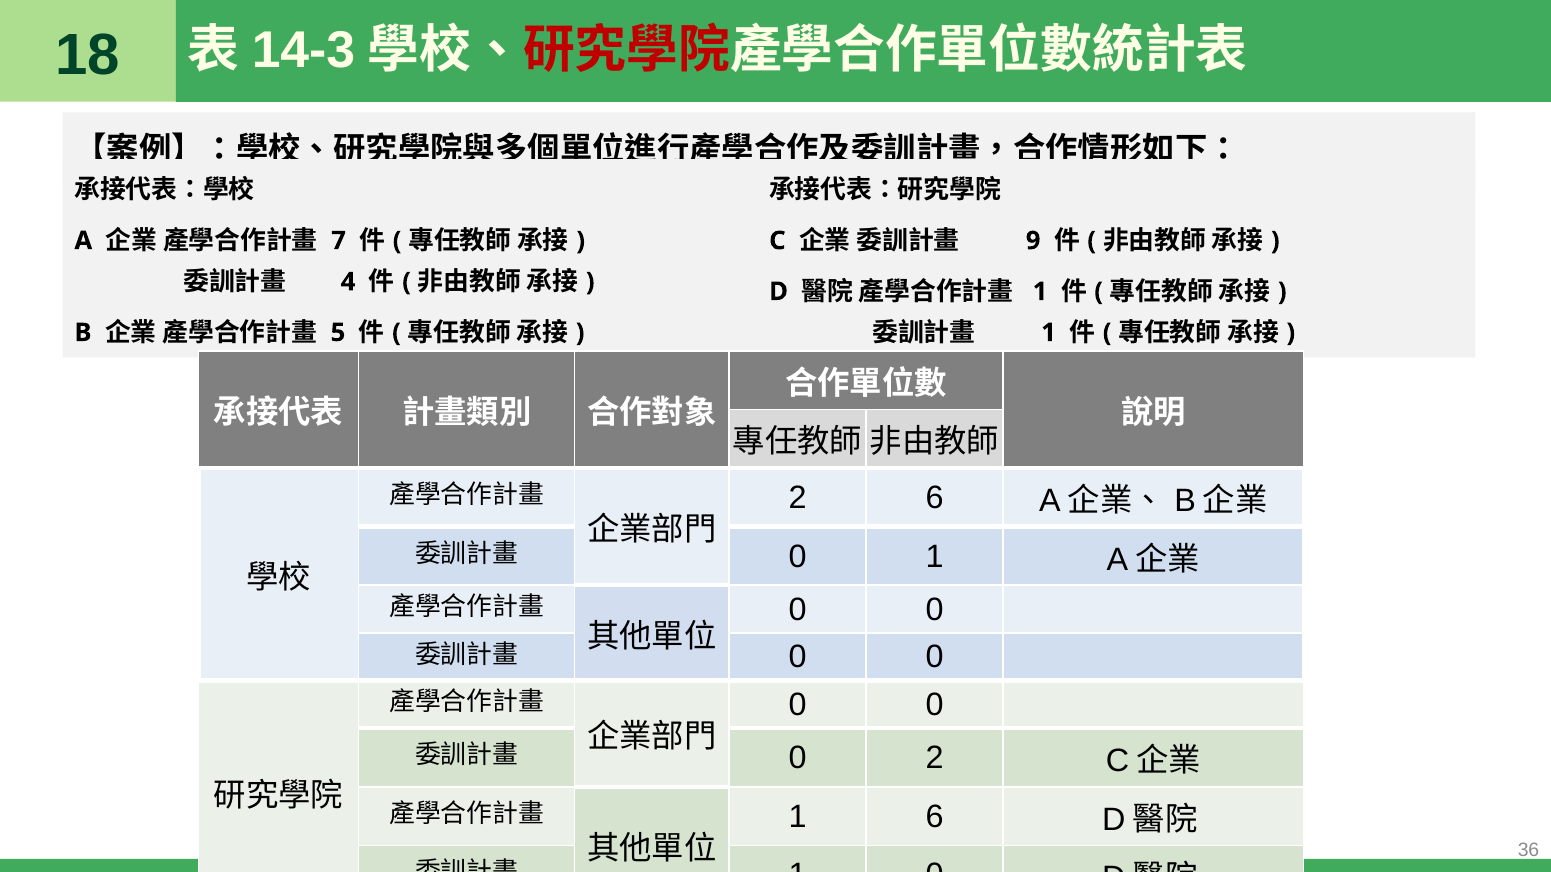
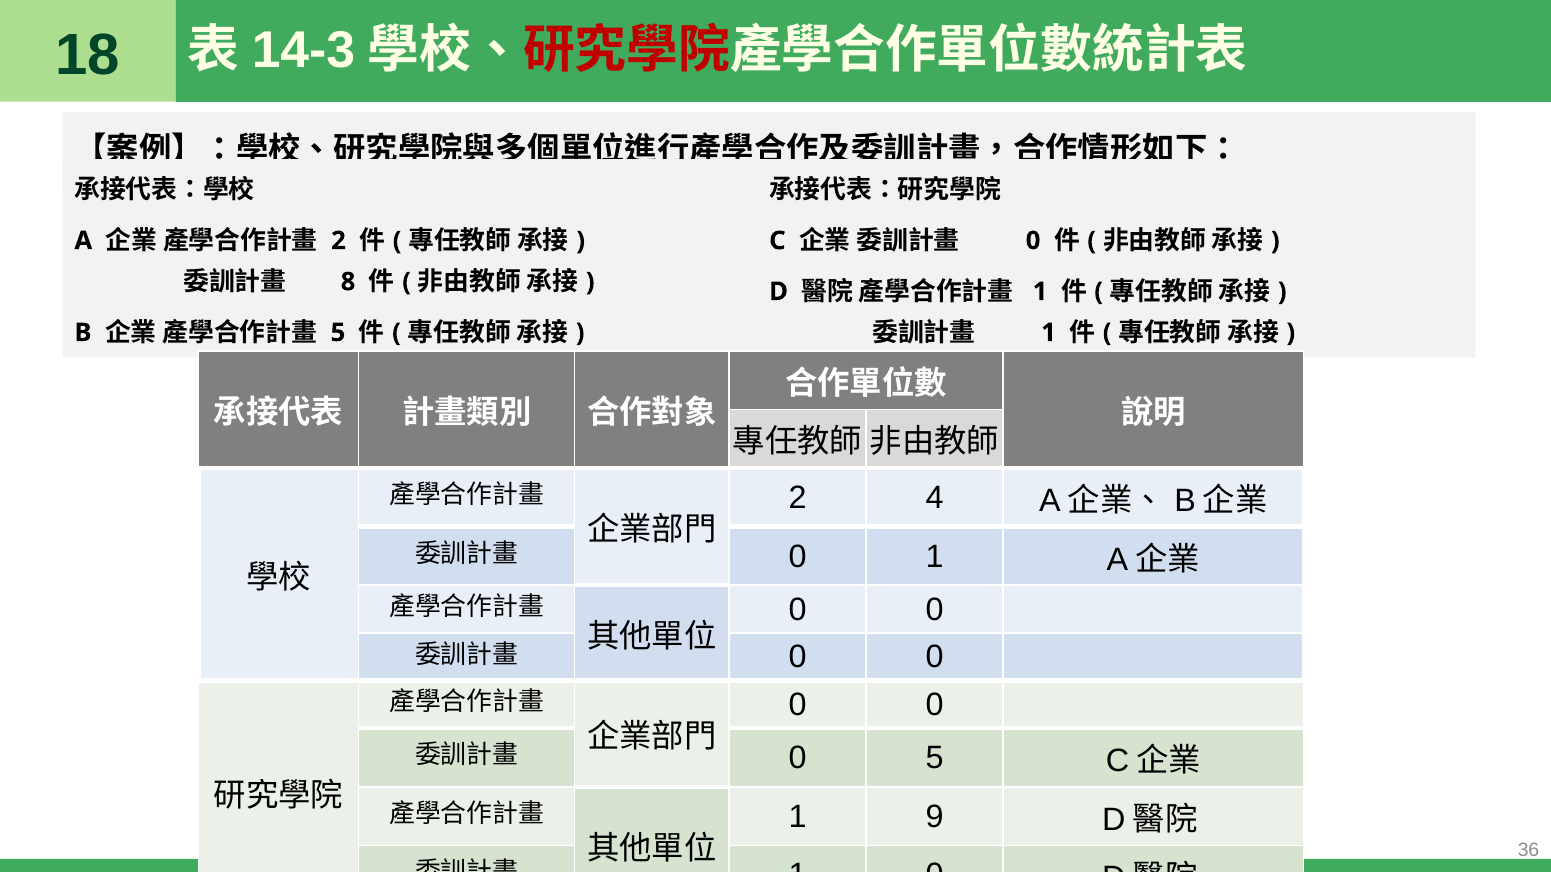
7: 7 -> 2 (338, 241)
9: 9 -> 0 (1033, 241)
4: 4 -> 8 (348, 282)
2 6: 6 -> 4 (935, 498)
0 2: 2 -> 5 (935, 758)
1 6: 6 -> 9 (935, 817)
